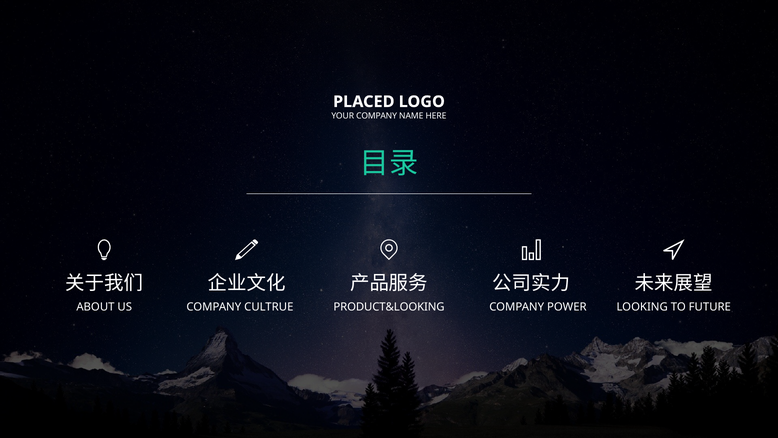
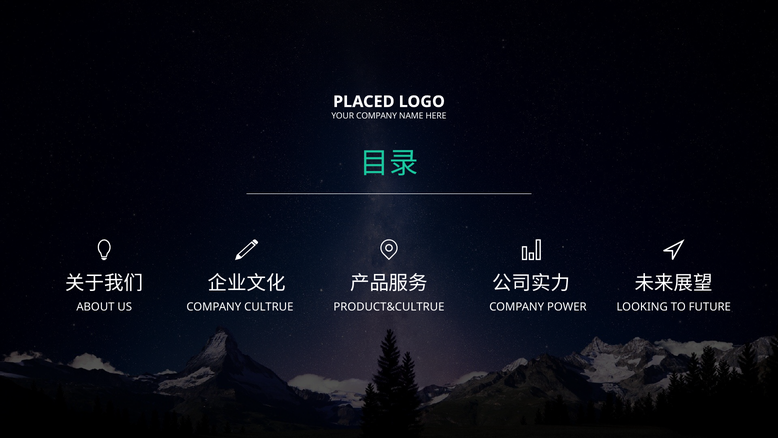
PRODUCT&LOOKING: PRODUCT&LOOKING -> PRODUCT&CULTRUE (389, 307)
